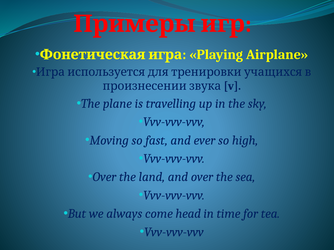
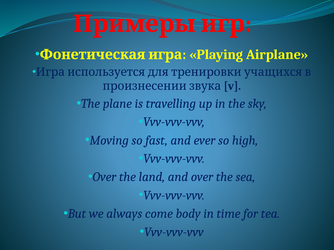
head: head -> body (188, 214)
